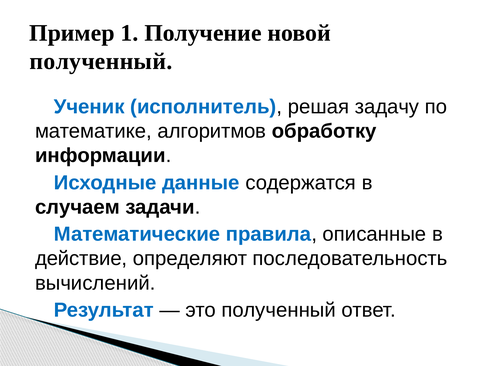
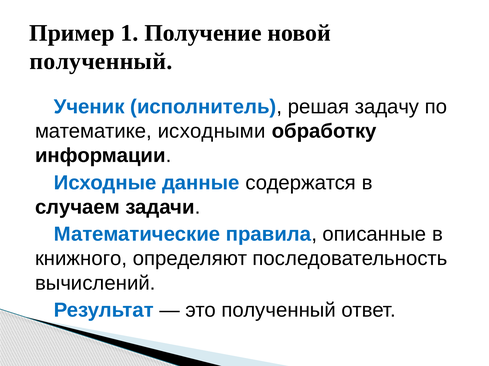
алгоритмов: алгоритмов -> исходными (212, 131)
действие: действие -> книжного (81, 259)
